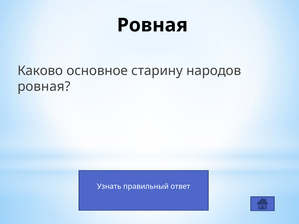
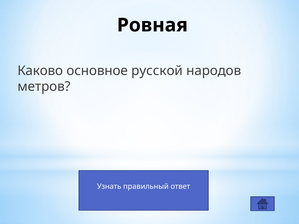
старину: старину -> русской (157, 71)
ровная: ровная -> метров (44, 87)
